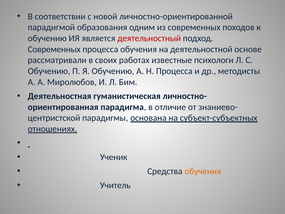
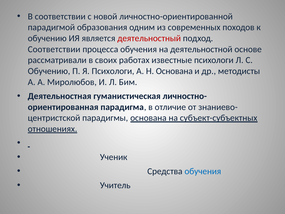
Современных: Современных -> Соответствии (54, 49)
Я Обучению: Обучению -> Психологи (113, 71)
Н Процесса: Процесса -> Основана (174, 71)
обучения colour: orange -> blue (203, 171)
